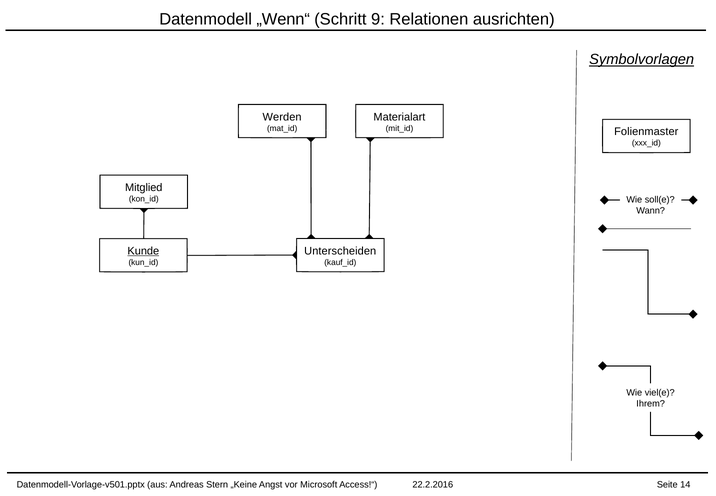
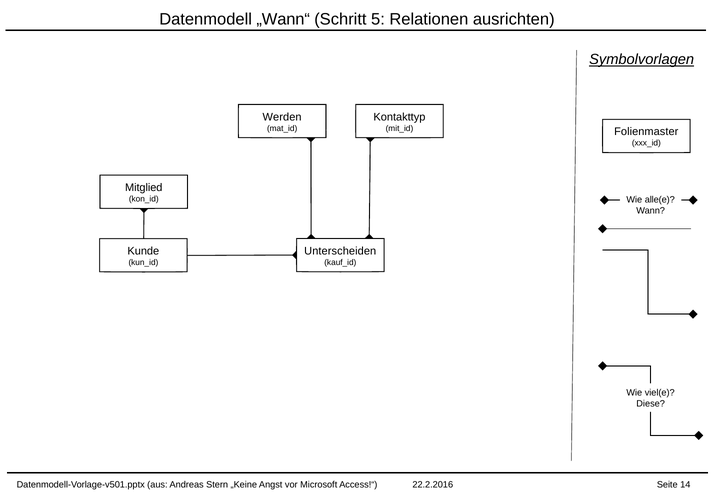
„Wenn“: „Wenn“ -> „Wann“ (283, 19)
9: 9 -> 5 (378, 19)
Materialart: Materialart -> Kontakttyp (399, 117)
soll(e: soll(e -> alle(e (660, 200)
Kunde underline: present -> none (143, 251)
Ihrem: Ihrem -> Diese (651, 403)
